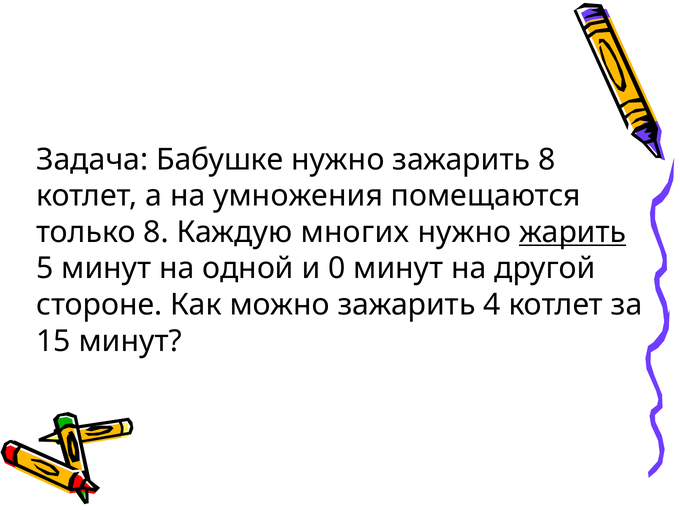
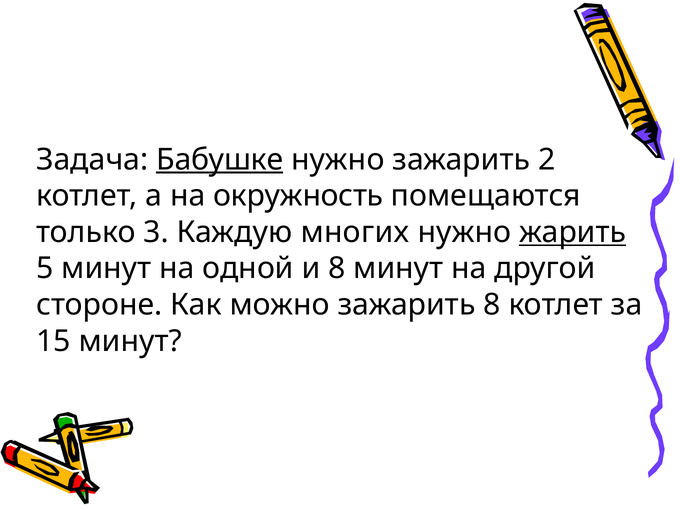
Бабушке underline: none -> present (220, 160)
зажарить 8: 8 -> 2 (547, 160)
умножения: умножения -> окружность (298, 196)
только 8: 8 -> 3 (156, 232)
и 0: 0 -> 8 (337, 268)
зажарить 4: 4 -> 8 (492, 305)
